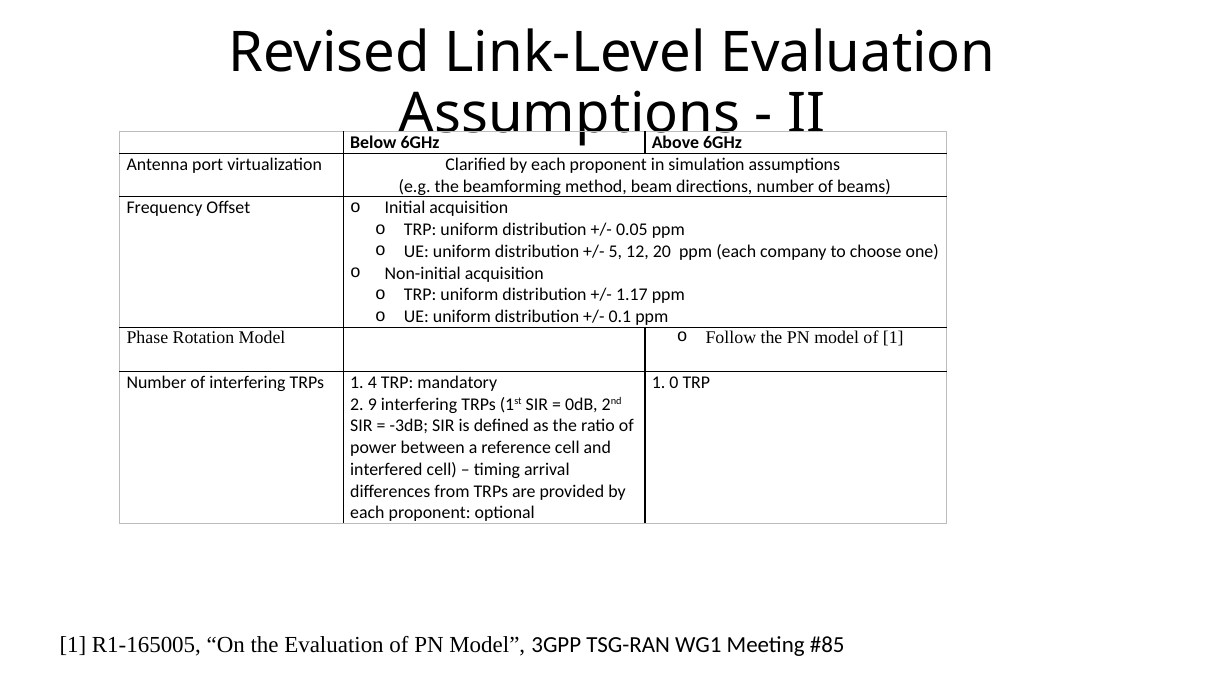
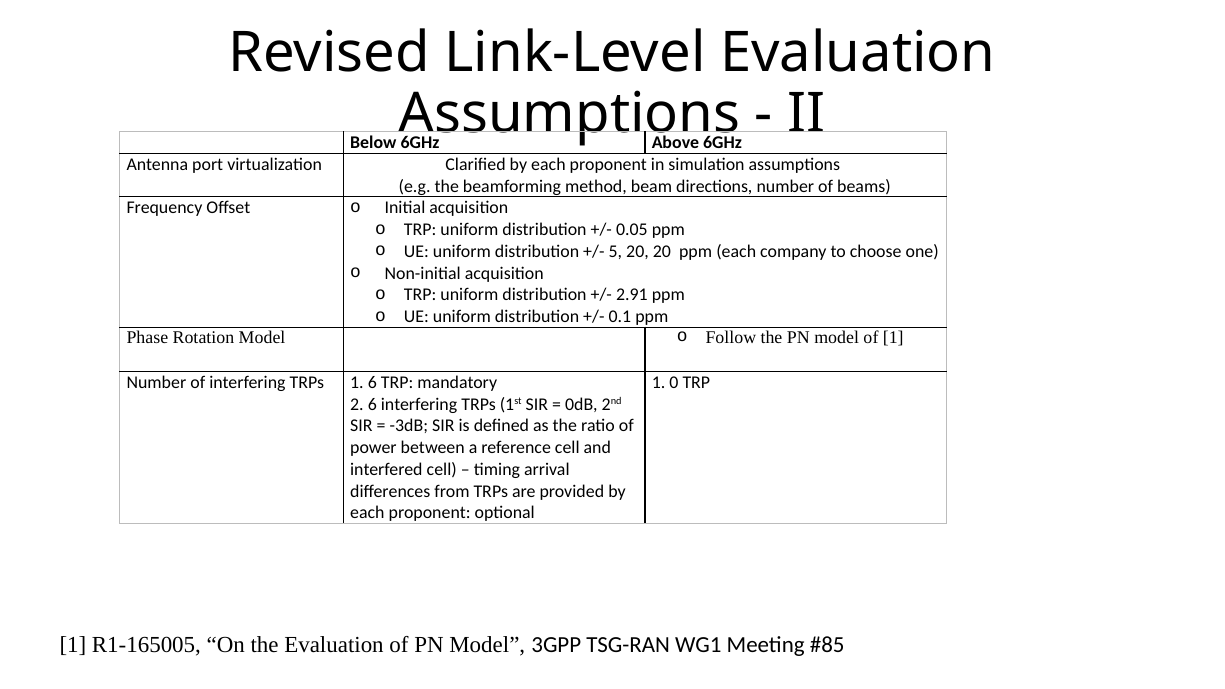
5 12: 12 -> 20 (638, 251)
1.17: 1.17 -> 2.91 (632, 295)
1 4: 4 -> 6 (372, 383)
2 9: 9 -> 6 (372, 404)
